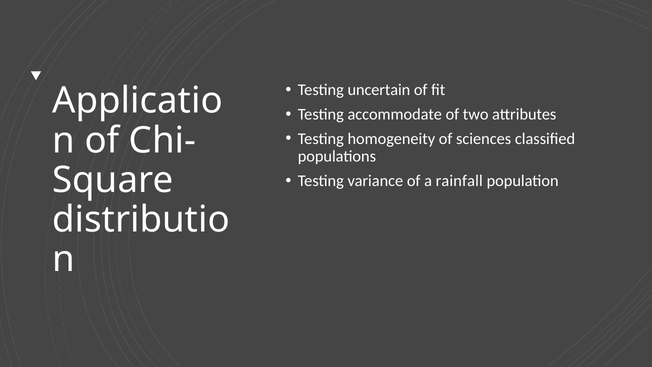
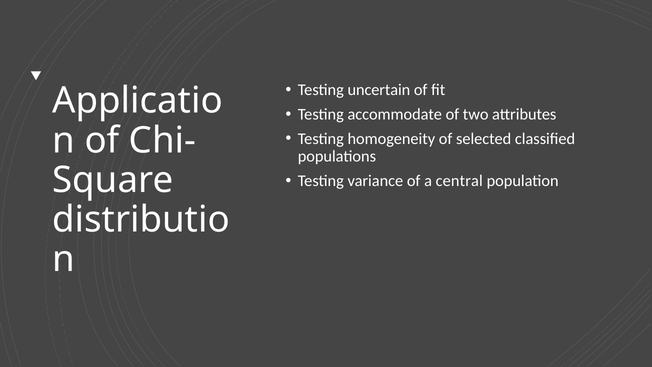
sciences: sciences -> selected (484, 139)
rainfall: rainfall -> central (459, 181)
